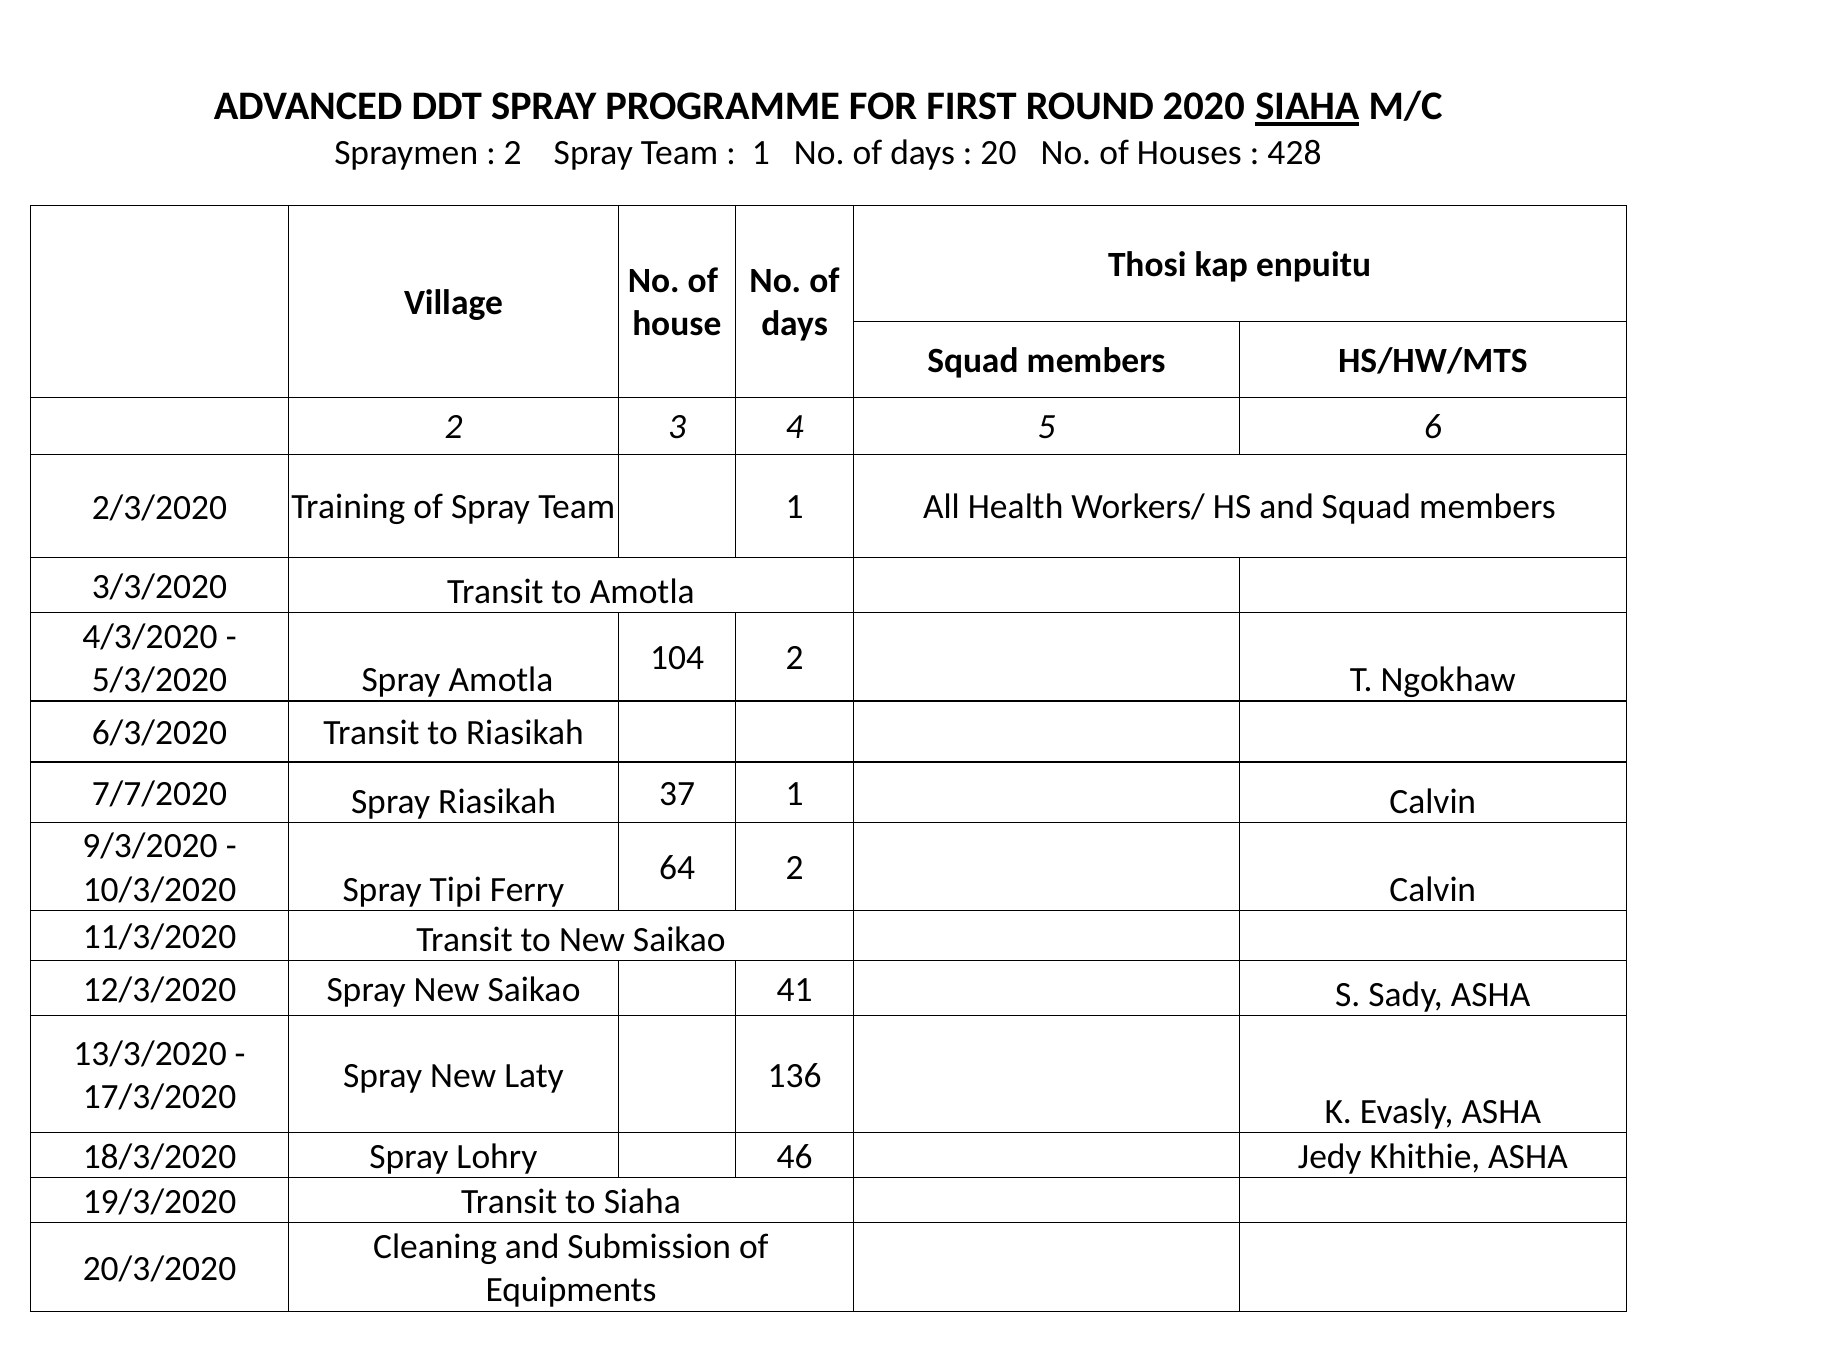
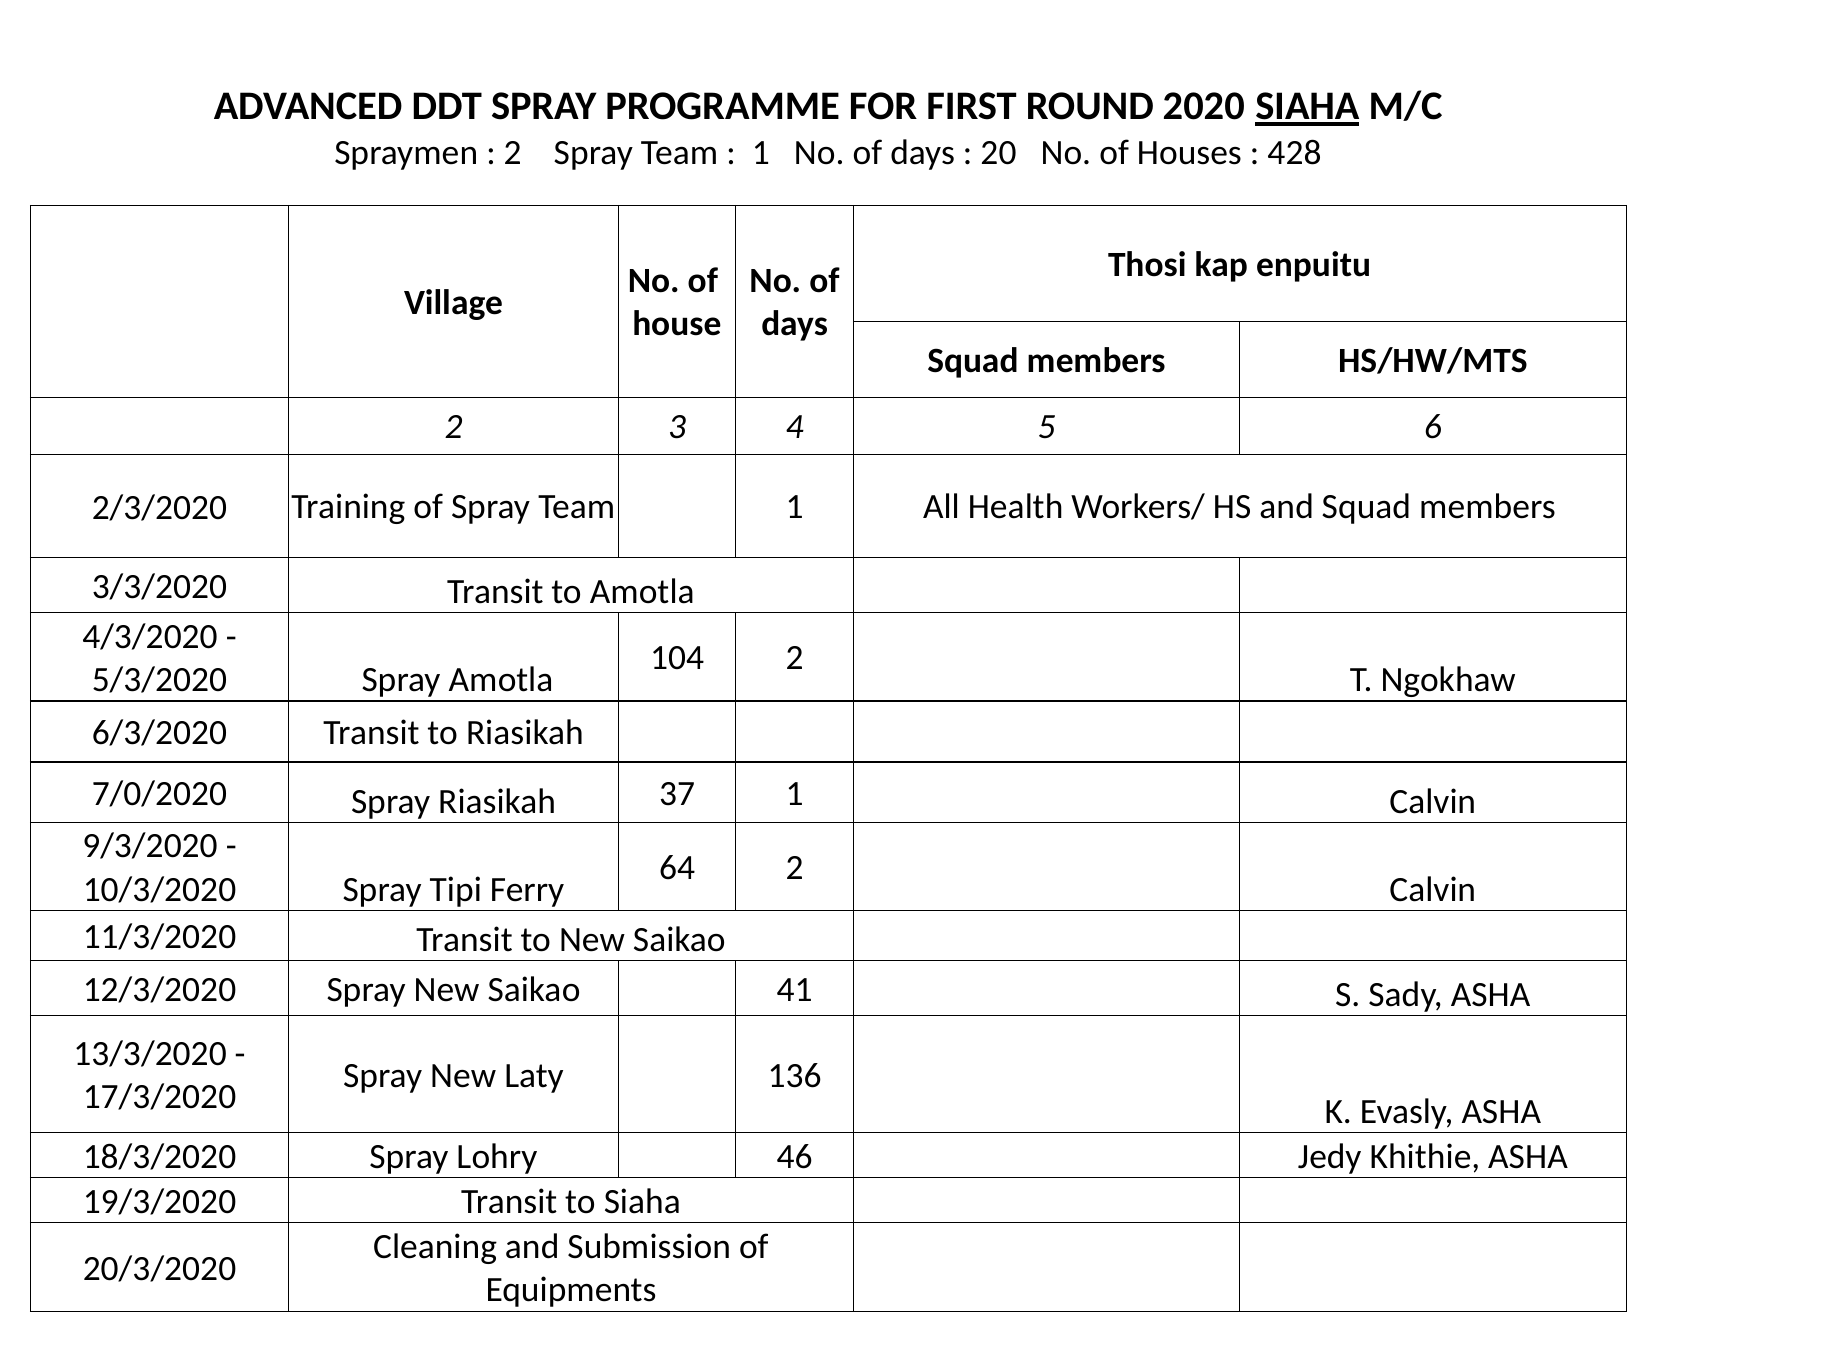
7/7/2020: 7/7/2020 -> 7/0/2020 (159, 794)
